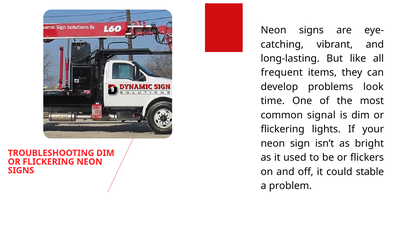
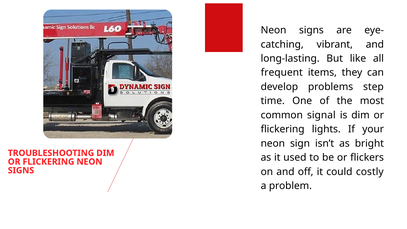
look: look -> step (373, 87)
stable: stable -> costly (370, 172)
